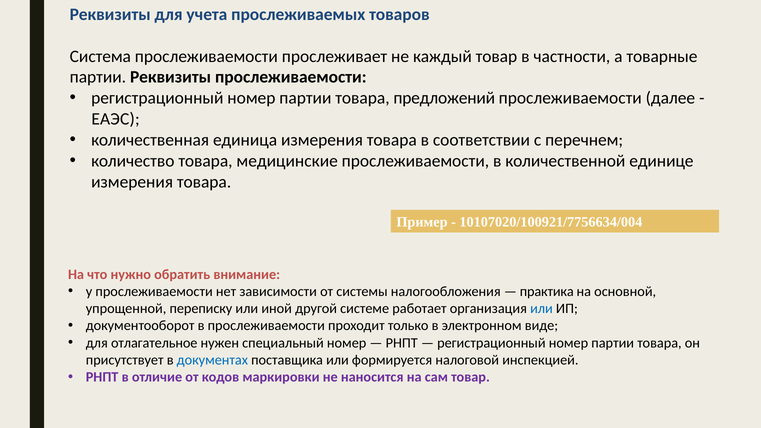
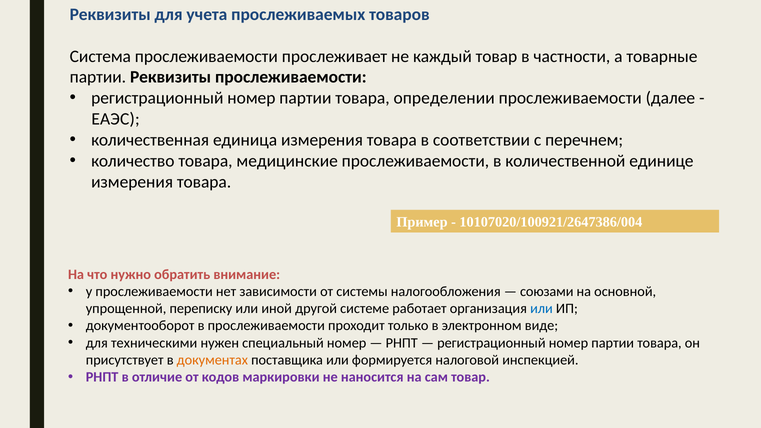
предложений: предложений -> определении (444, 98)
10107020/100921/7756634/004: 10107020/100921/7756634/004 -> 10107020/100921/2647386/004 (551, 222)
практика: практика -> союзами (547, 292)
отлагательное: отлагательное -> техническими (154, 343)
документах colour: blue -> orange (212, 360)
